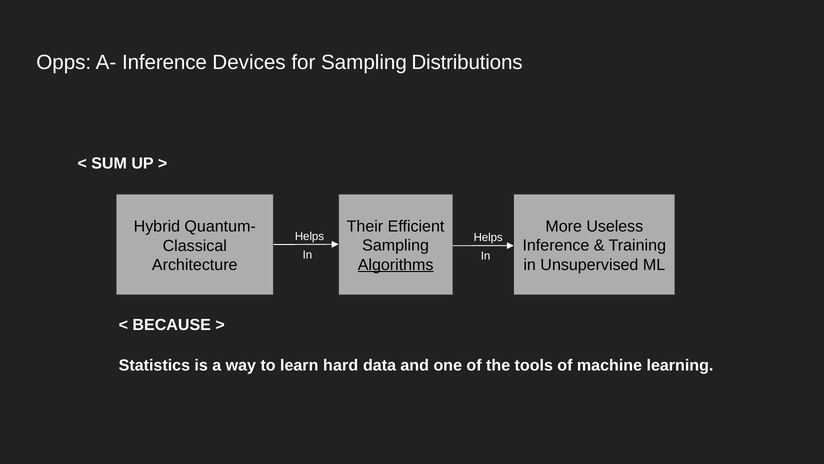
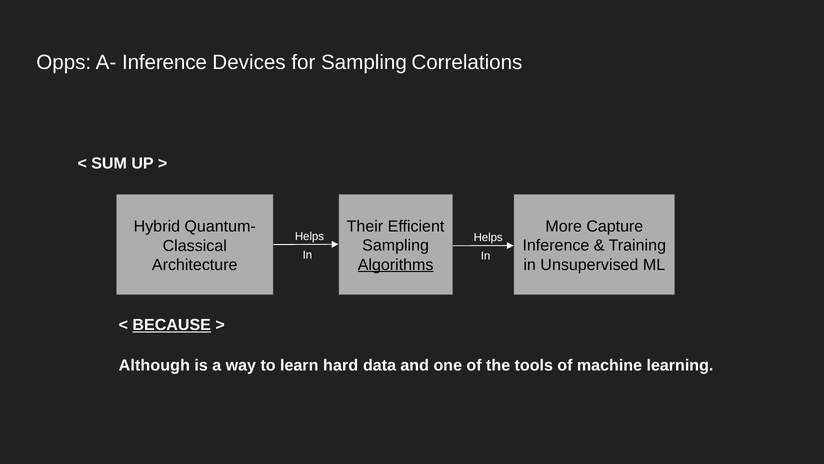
Distributions: Distributions -> Correlations (467, 62)
Useless: Useless -> Capture (615, 226)
BECAUSE underline: none -> present (172, 325)
Statistics: Statistics -> Although (154, 365)
